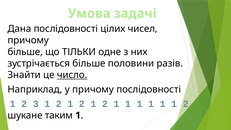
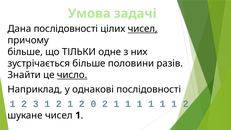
чисел underline: none -> present (143, 29)
у причому: причому -> однакові (93, 89)
1: 1 -> 0 (93, 104)
шукане таким: таким -> чисел (59, 115)
